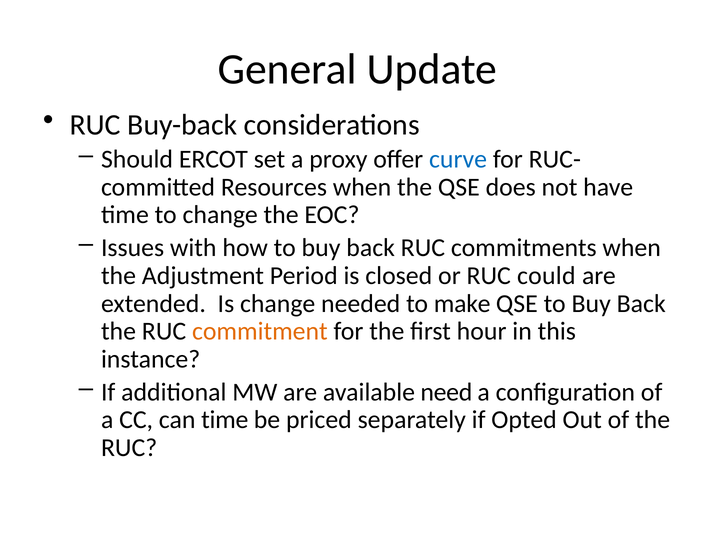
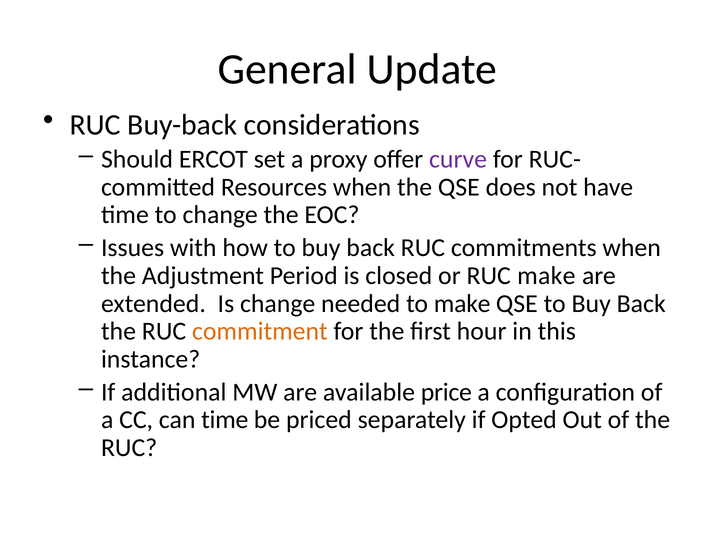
curve colour: blue -> purple (458, 159)
RUC could: could -> make (546, 276)
need: need -> price (446, 392)
